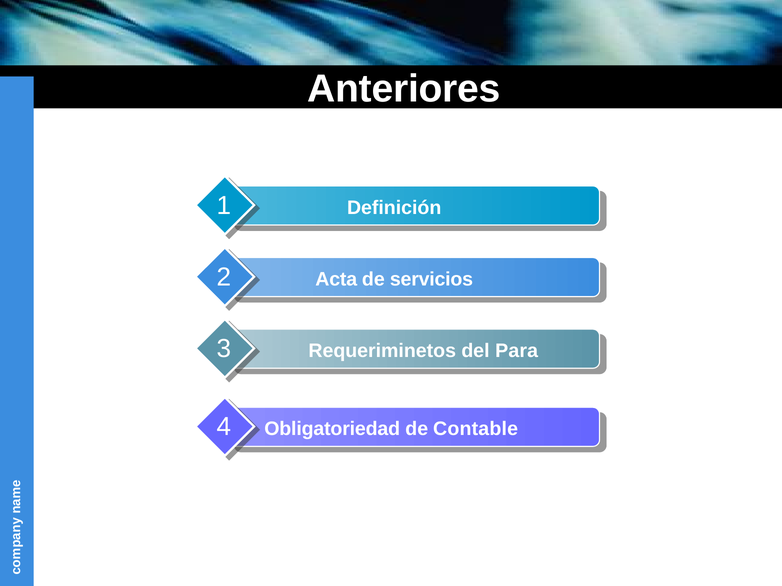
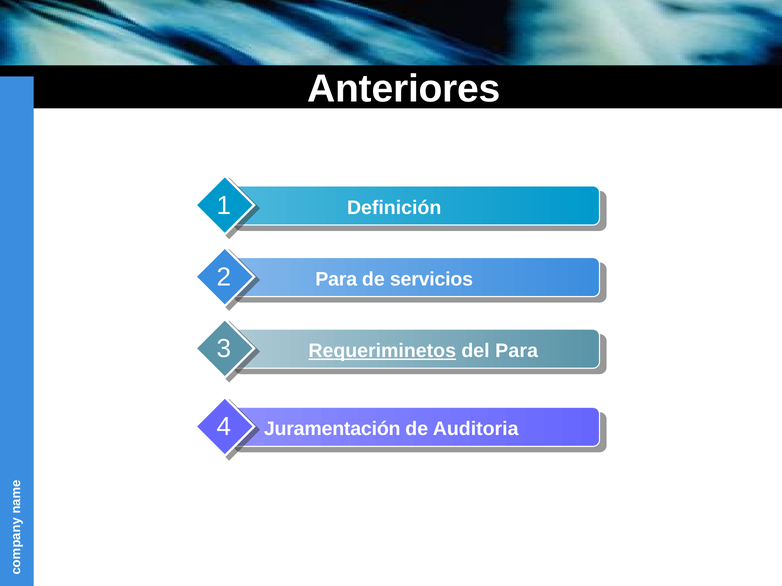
Acta: Acta -> Para (336, 279)
Requeriminetos underline: none -> present (382, 351)
Obligatoriedad: Obligatoriedad -> Juramentación (332, 429)
Contable: Contable -> Auditoria (476, 429)
